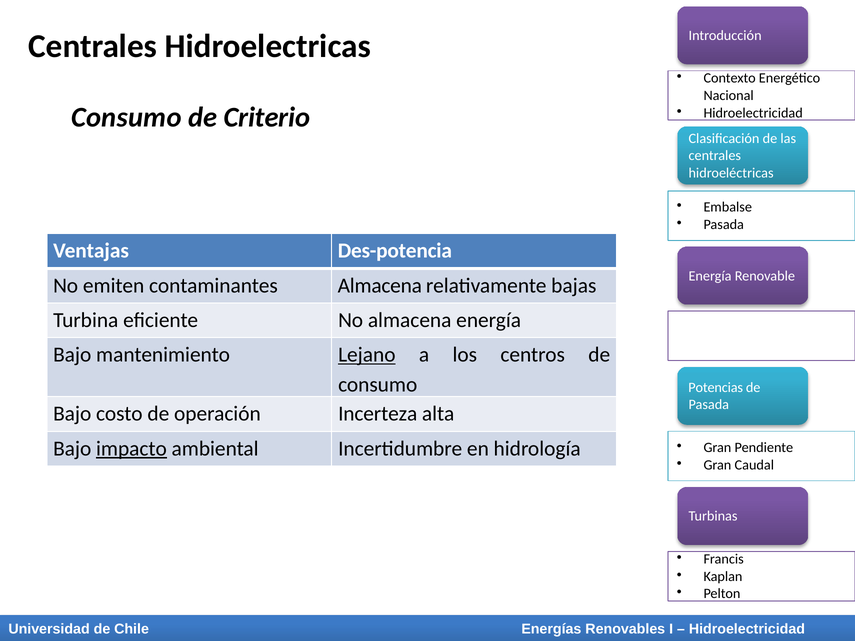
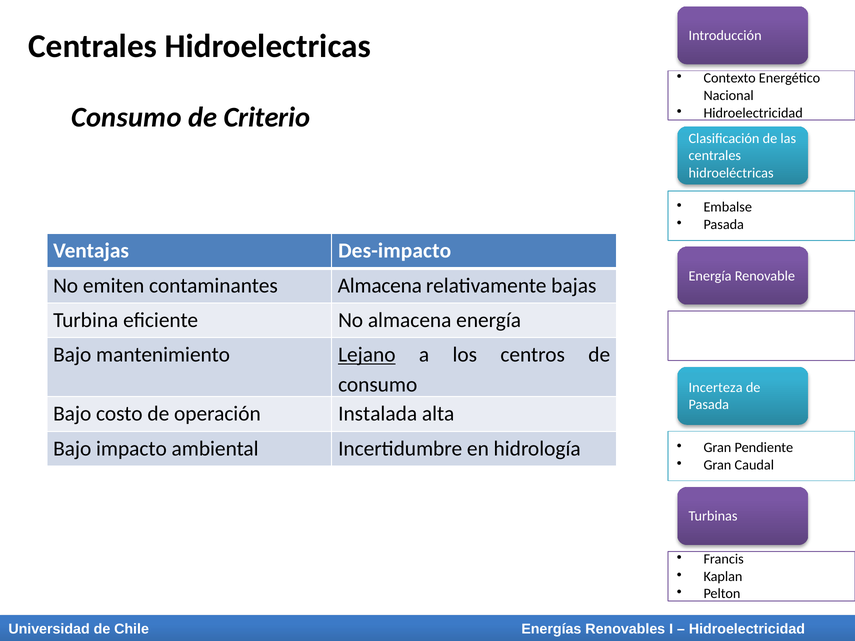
Des-potencia: Des-potencia -> Des-impacto (395, 251)
Potencias: Potencias -> Incerteza (716, 388)
Incerteza: Incerteza -> Instalada (378, 414)
impacto underline: present -> none (131, 449)
